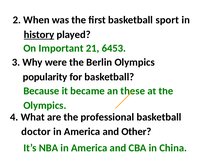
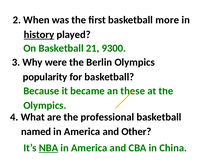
sport: sport -> more (167, 20)
On Important: Important -> Basketball (61, 48)
6453: 6453 -> 9300 (114, 48)
doctor: doctor -> named (36, 132)
NBA underline: none -> present (48, 148)
